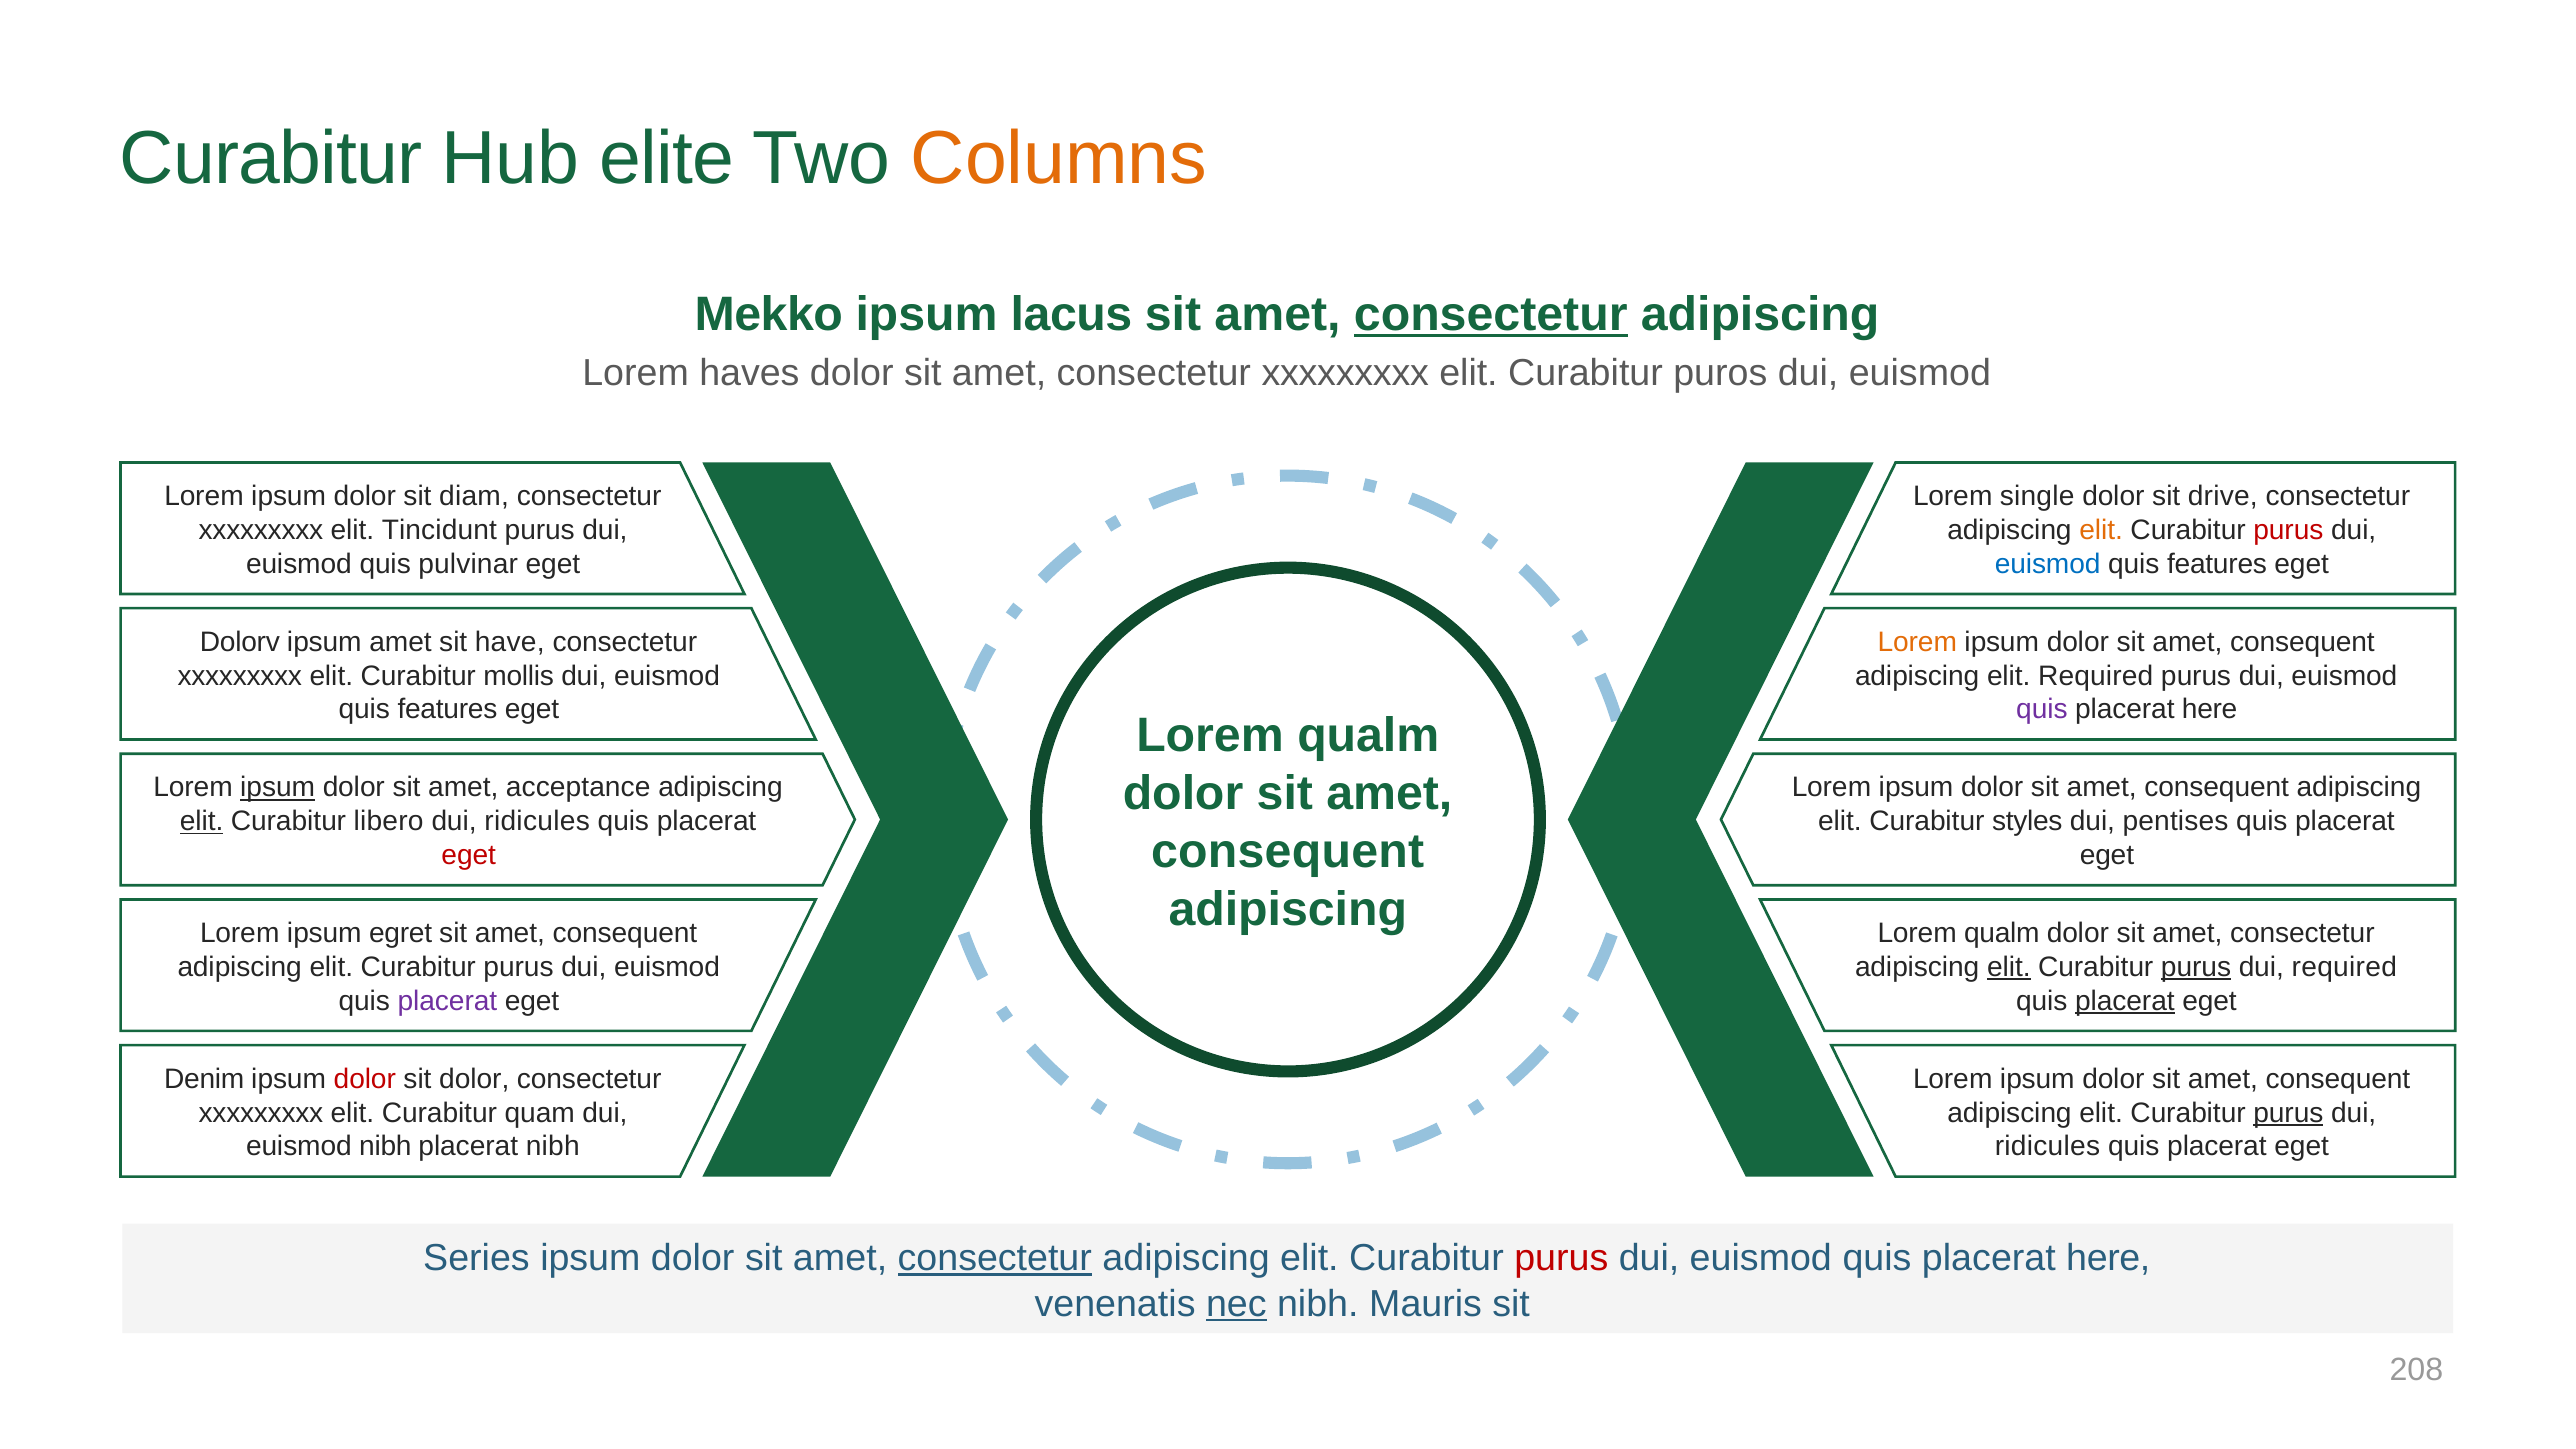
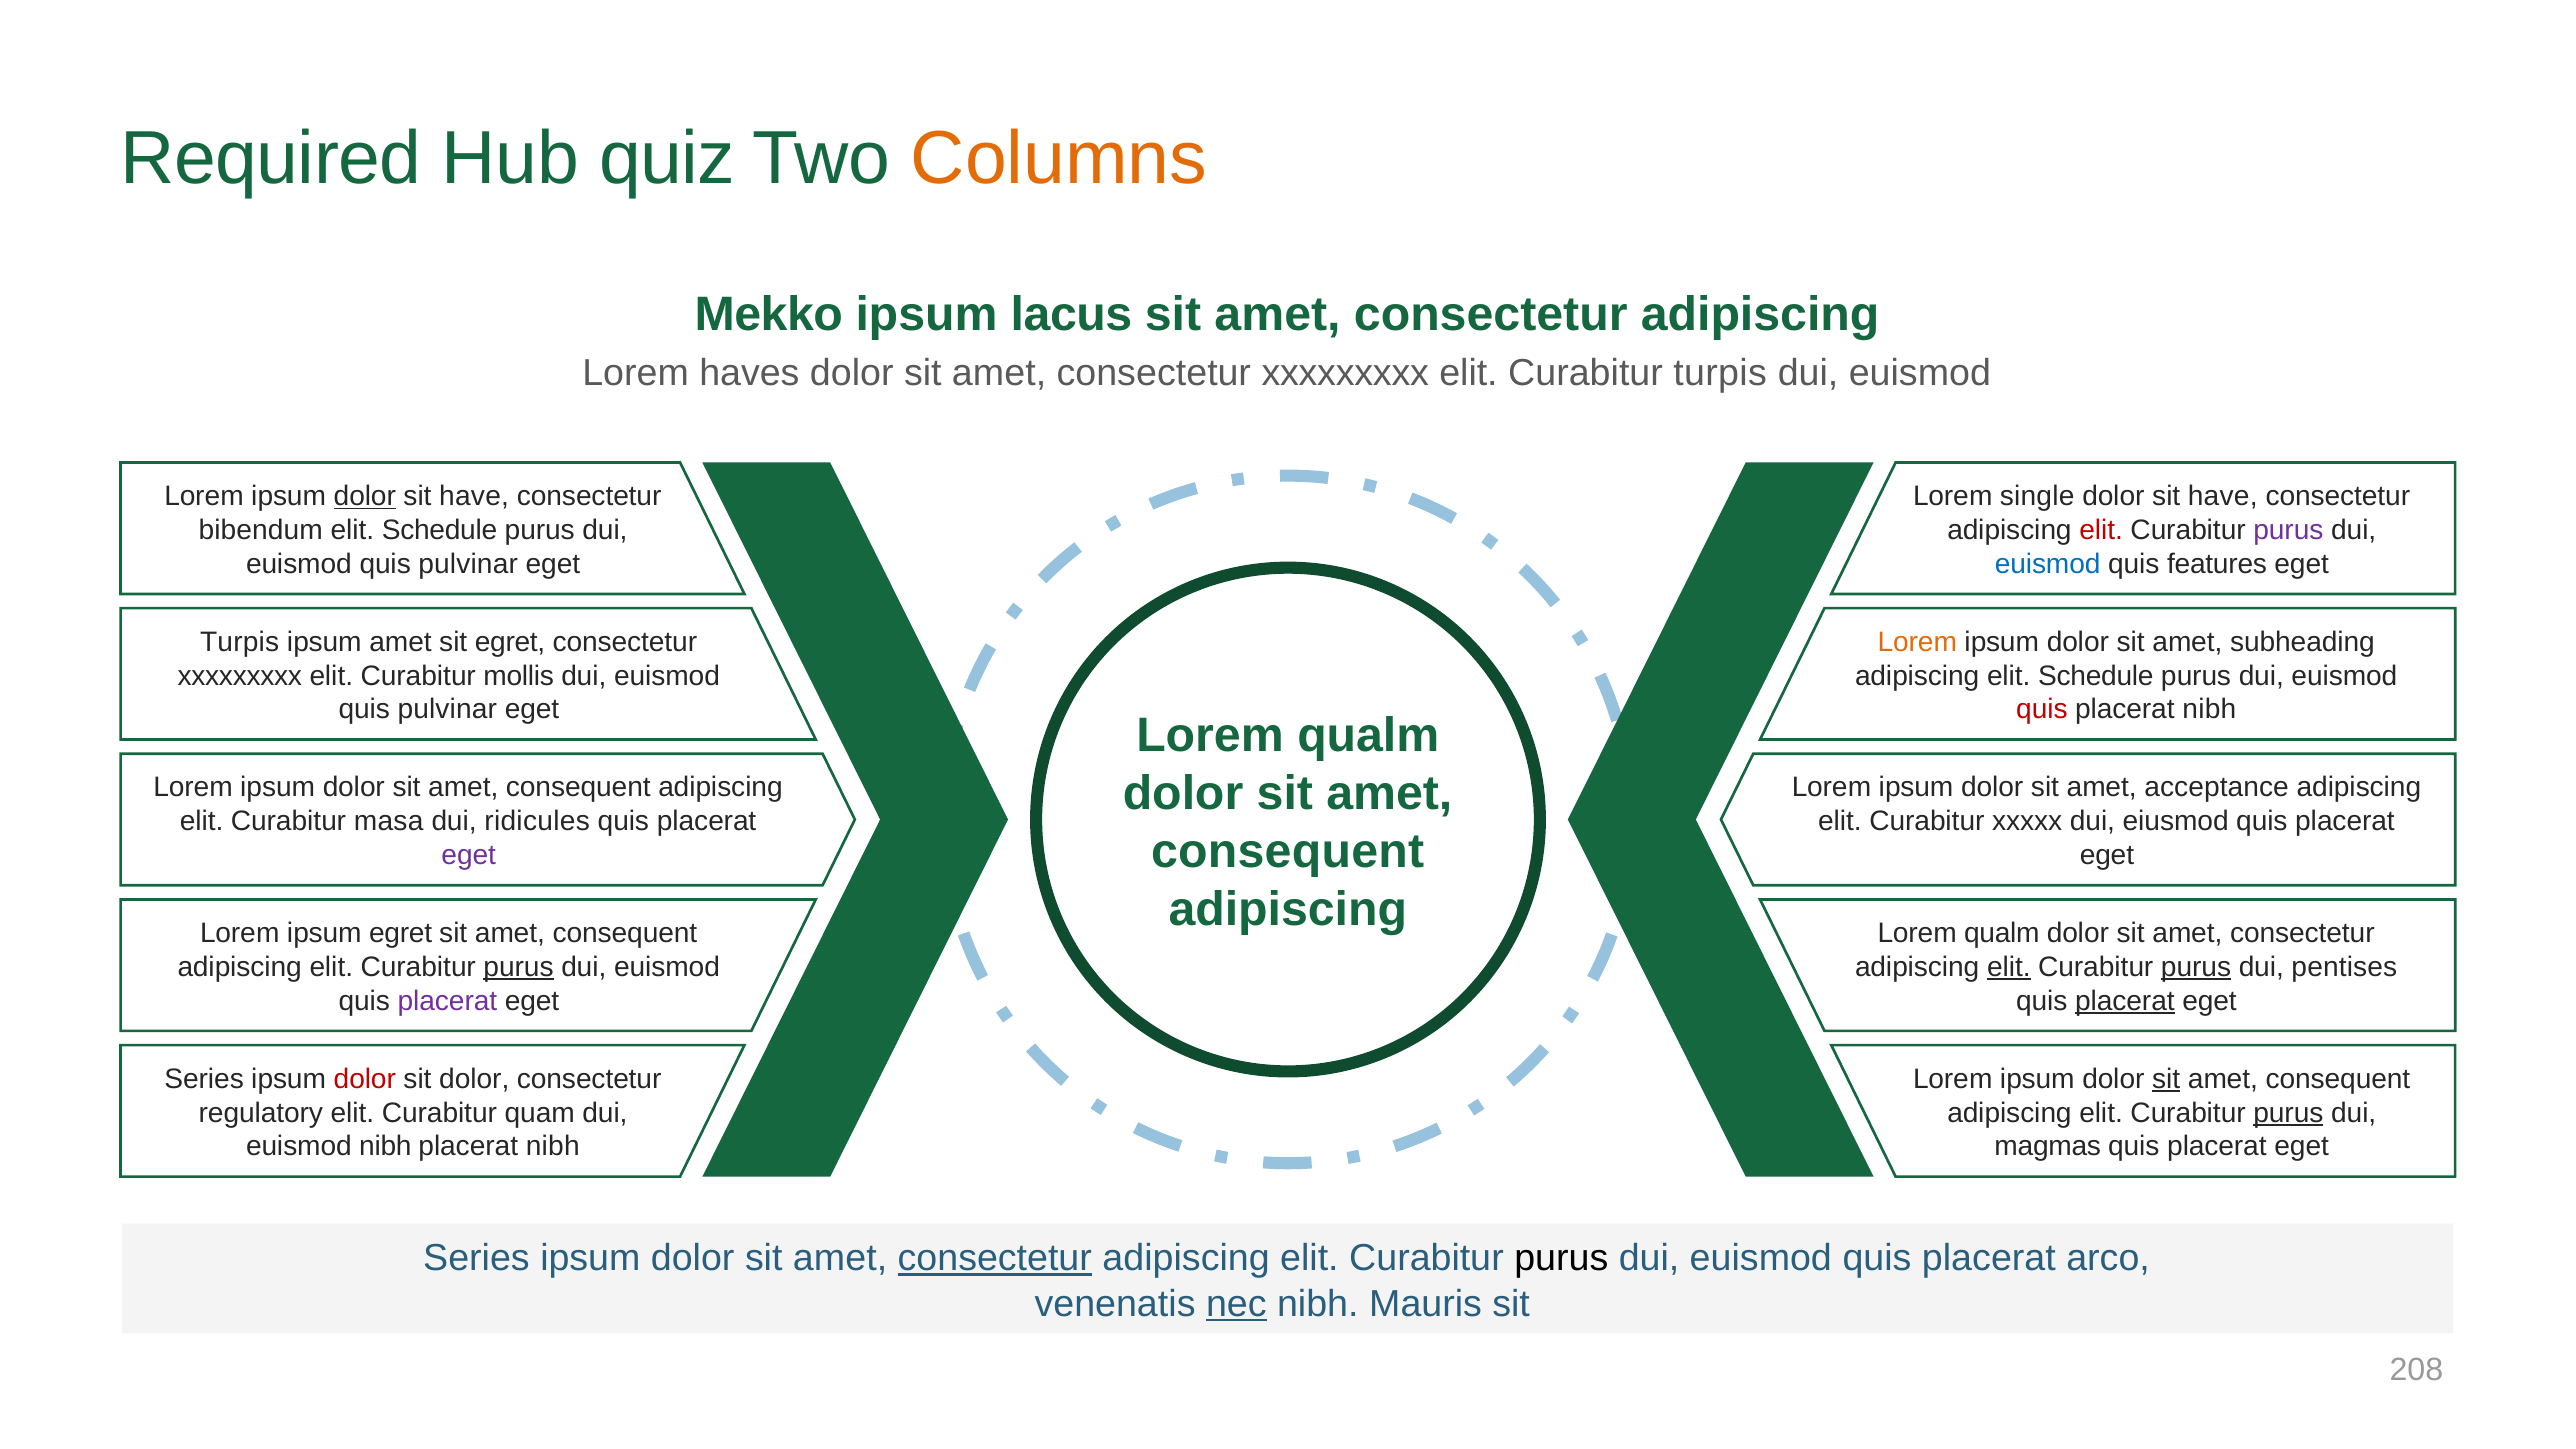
Curabitur: Curabitur -> Required (271, 158)
elite: elite -> quiz (667, 158)
consectetur underline: present -> none (1491, 315)
Curabitur puros: puros -> turpis (1720, 373)
dolor underline: none -> present (365, 496)
diam: diam -> have (474, 496)
drive: drive -> have (2223, 496)
xxxxxxxxx: xxxxxxxxx -> bibendum (261, 530)
Tincidunt: Tincidunt -> Schedule (440, 530)
elit colour: orange -> red (2101, 530)
purus colour: red -> purple (2288, 530)
Dolorv: Dolorv -> Turpis (240, 642)
sit have: have -> egret (510, 642)
consequent: consequent -> subheading (2302, 642)
Required: Required -> Schedule (2096, 676)
features: features -> pulvinar (447, 710)
quis colour: purple -> red (2042, 710)
here: here -> nibh (2209, 710)
ipsum underline: present -> none (278, 788)
acceptance: acceptance -> consequent (578, 788)
consequent: consequent -> acceptance (2217, 788)
elit underline: present -> none (202, 821)
libero: libero -> masa (389, 821)
styles: styles -> xxxxx (2027, 821)
pentises: pentises -> eiusmod (2176, 821)
eget colour: red -> purple (469, 855)
purus underline: none -> present (519, 967)
dui required: required -> pentises (2344, 967)
Denim: Denim -> Series (204, 1079)
sit underline: none -> present (2166, 1079)
xxxxxxxxx: xxxxxxxxx -> regulatory (261, 1113)
ridicules: ridicules -> magmas (2048, 1147)
purus colour: red -> black (1561, 1258)
here: here -> arco (2108, 1258)
